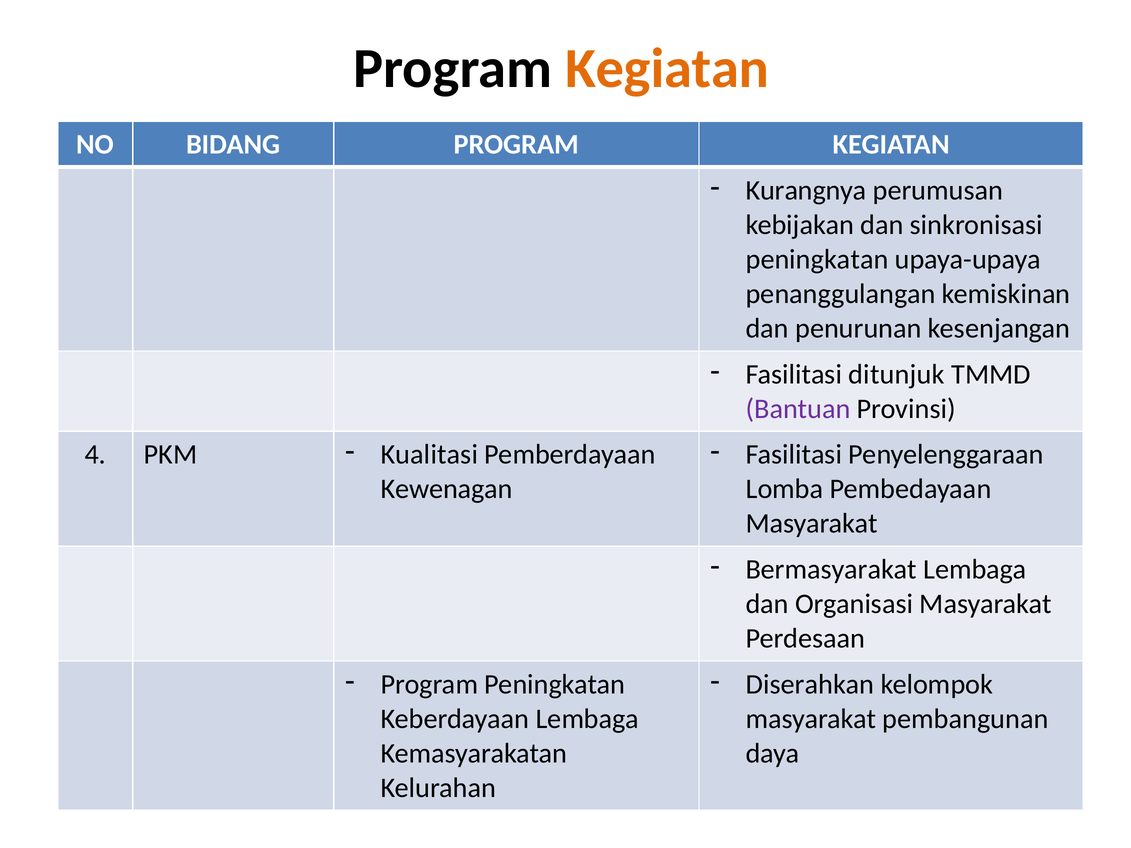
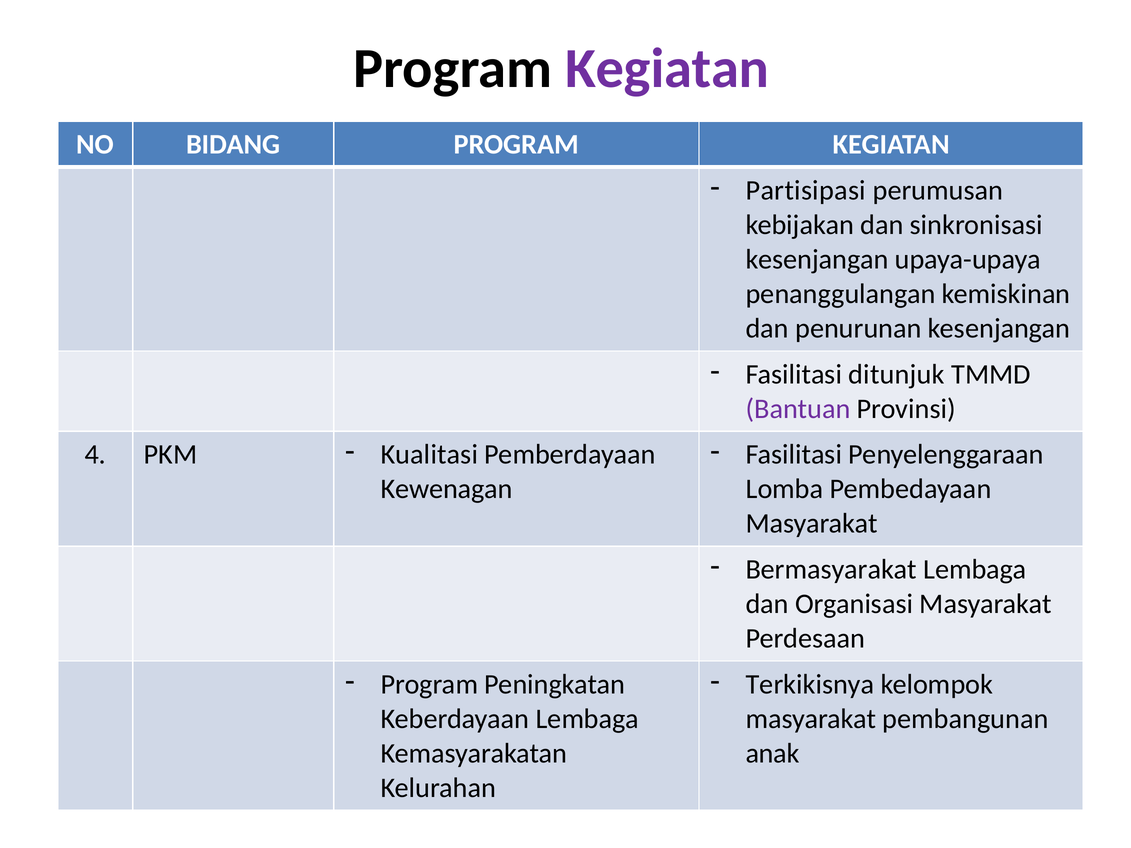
Kegiatan colour: orange -> purple (667, 68)
Kurangnya: Kurangnya -> Partisipasi (806, 190)
peningkatan: peningkatan -> kesenjangan (817, 259)
Diserahkan: Diserahkan -> Terkikisnya (810, 684)
daya: daya -> anak (773, 753)
